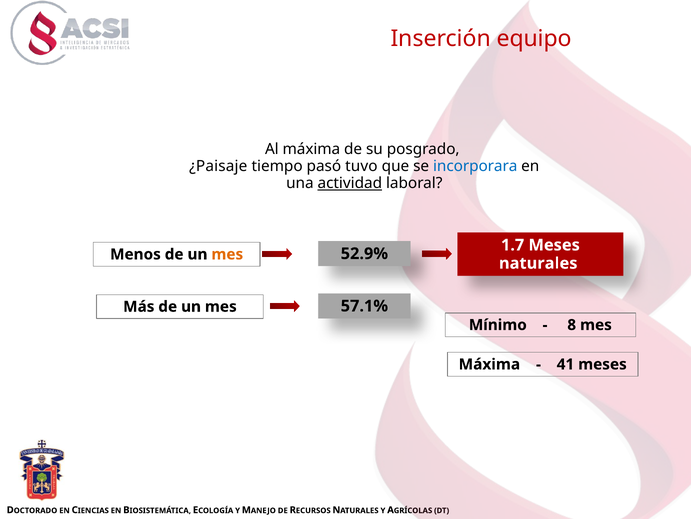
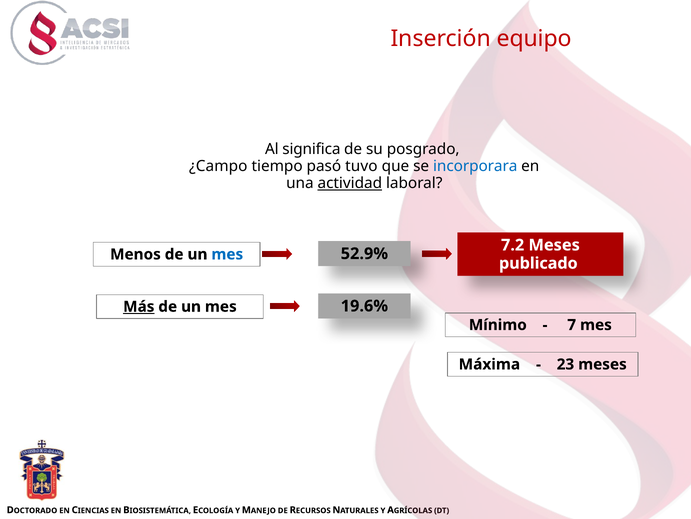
Al máxima: máxima -> significa (311, 149)
¿Paisaje: ¿Paisaje -> ¿Campo (218, 166)
1.7: 1.7 -> 7.2 (513, 245)
mes colour: orange -> blue (227, 254)
naturales: naturales -> publicado (538, 263)
Más underline: none -> present (139, 306)
57.1%: 57.1% -> 19.6% (364, 306)
8: 8 -> 7 (572, 325)
41: 41 -> 23 (565, 364)
